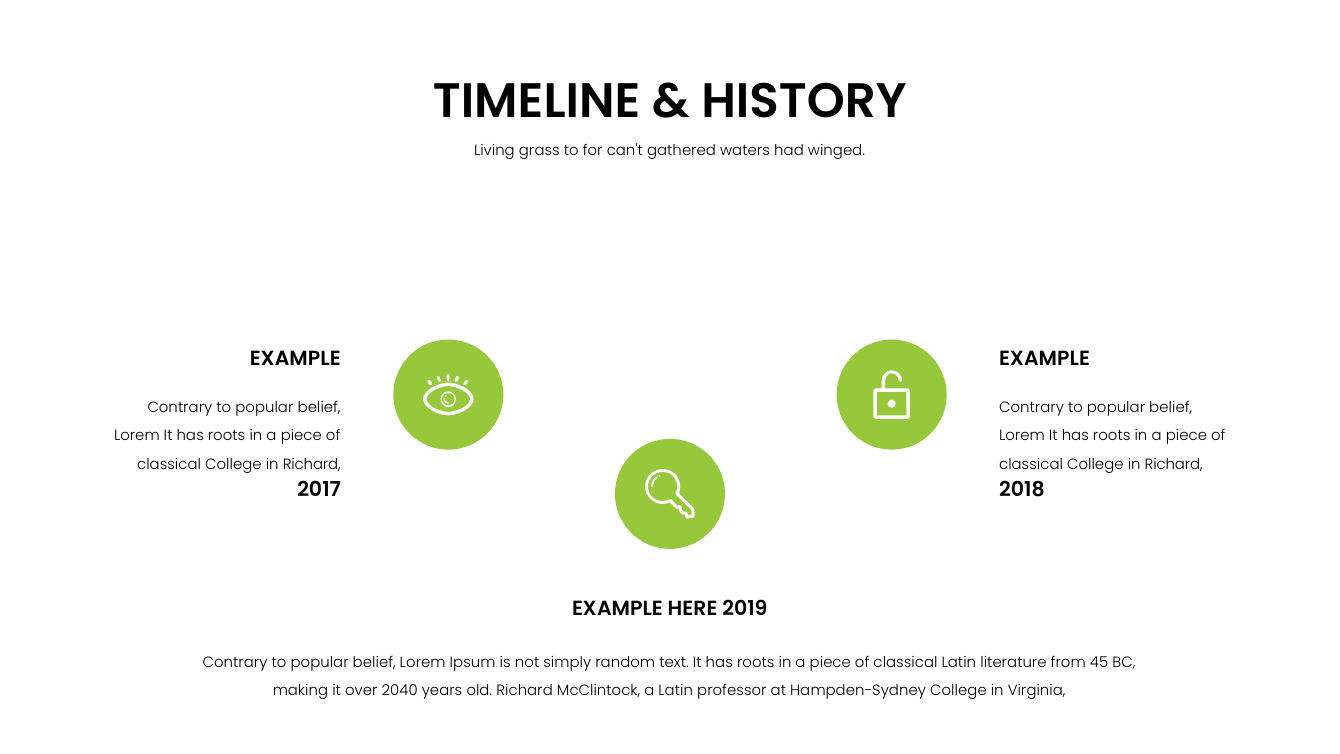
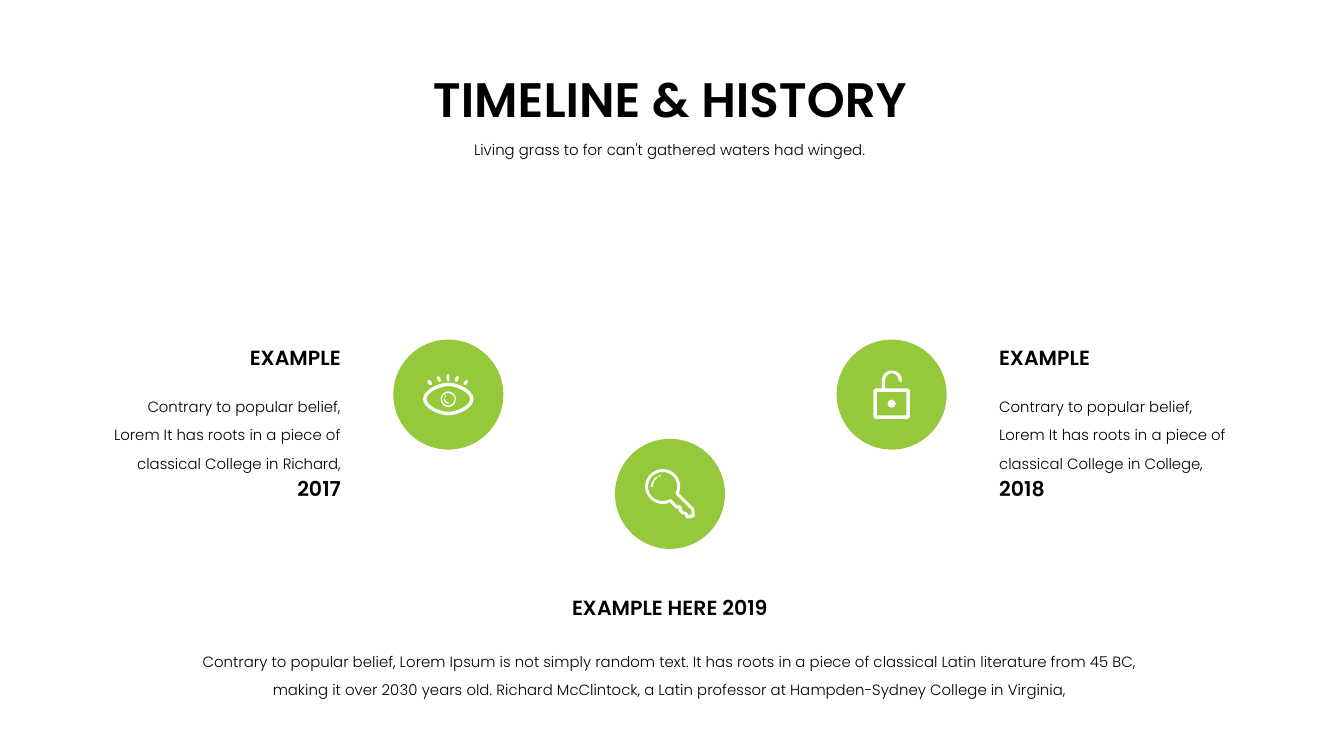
Richard: Richard -> College (1174, 464)
2040: 2040 -> 2030 (400, 691)
